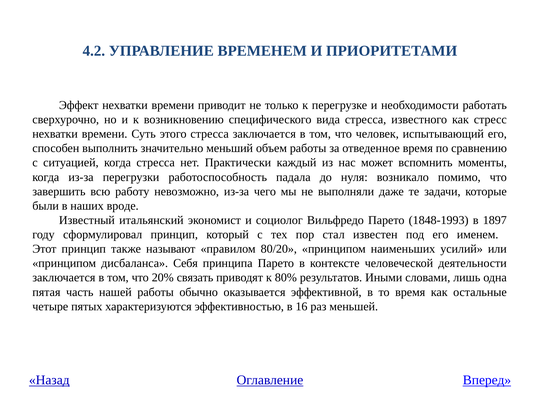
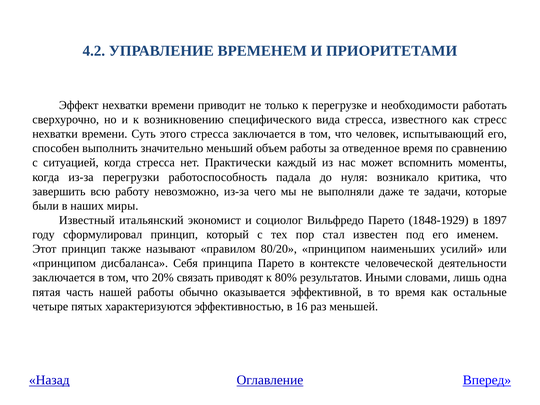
помимо: помимо -> критика (459, 177)
вроде: вроде -> миры (123, 206)
1848-1993: 1848-1993 -> 1848-1929 (439, 220)
